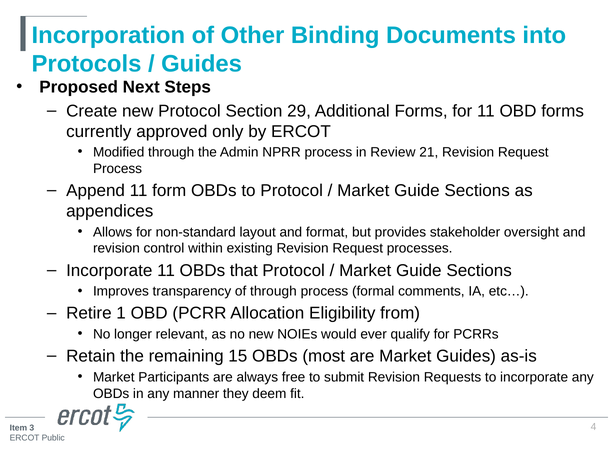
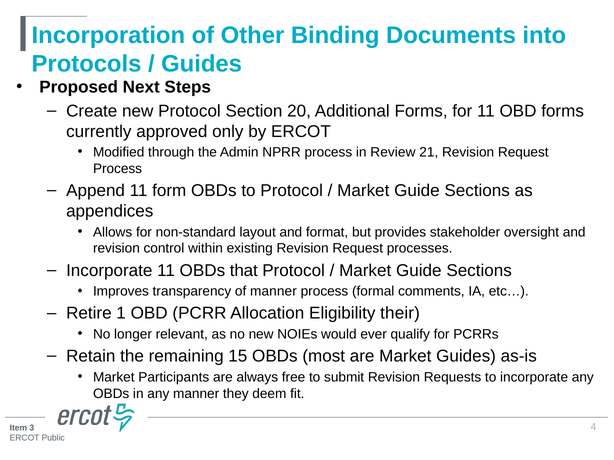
29: 29 -> 20 (299, 111)
of through: through -> manner (273, 292)
from: from -> their (400, 314)
